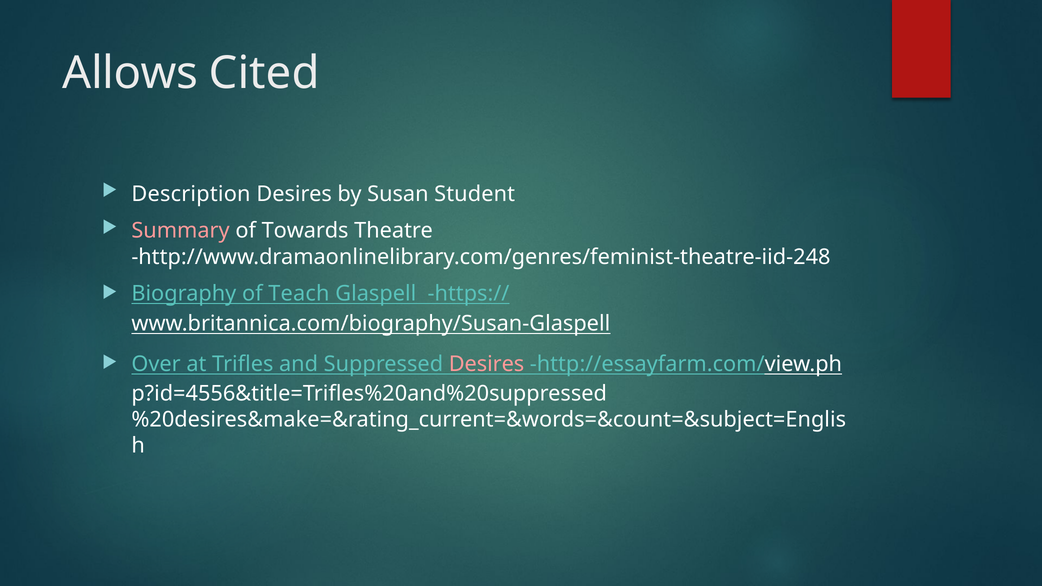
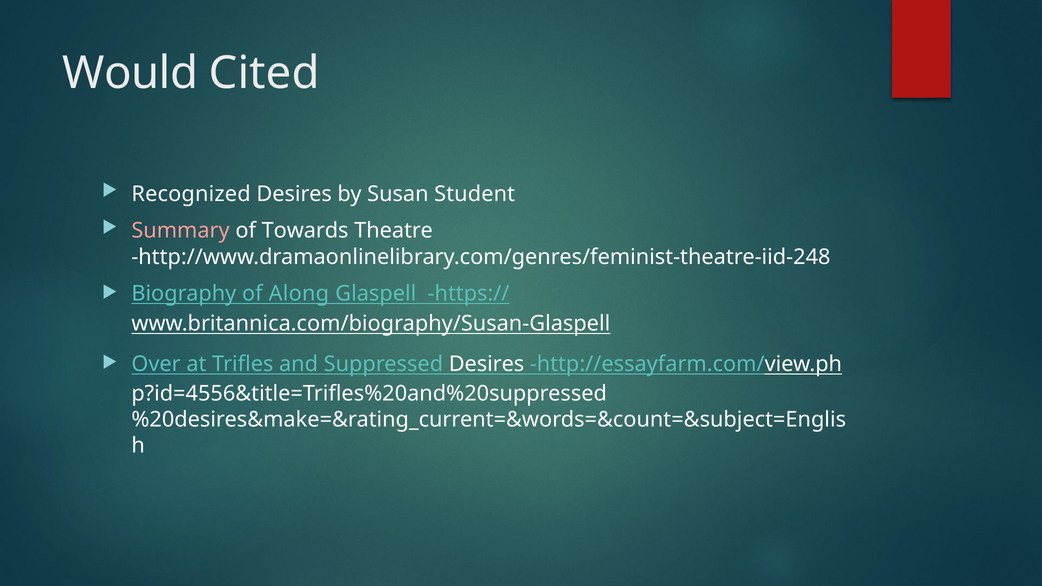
Allows: Allows -> Would (130, 73)
Description: Description -> Recognized (191, 194)
Teach: Teach -> Along (299, 294)
Desires colour: pink -> white (487, 364)
